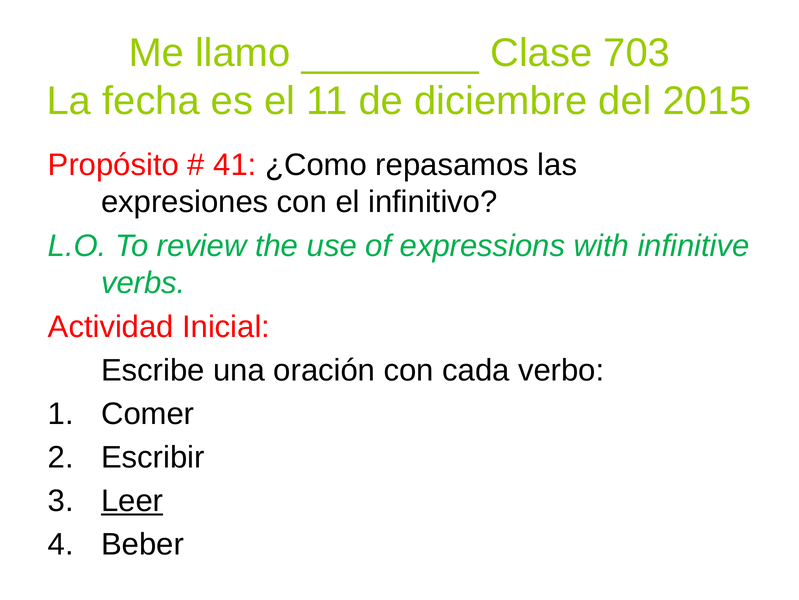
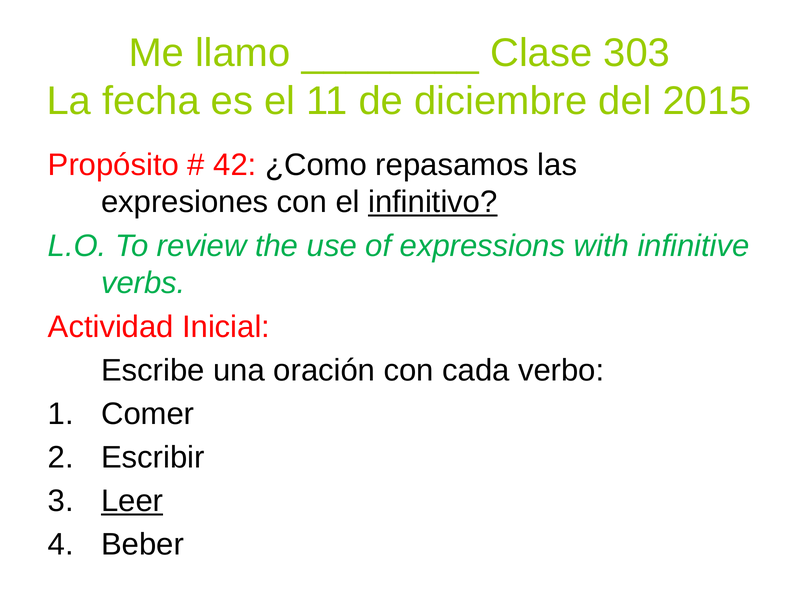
703: 703 -> 303 (637, 53)
41: 41 -> 42 (235, 165)
infinitivo underline: none -> present (433, 202)
